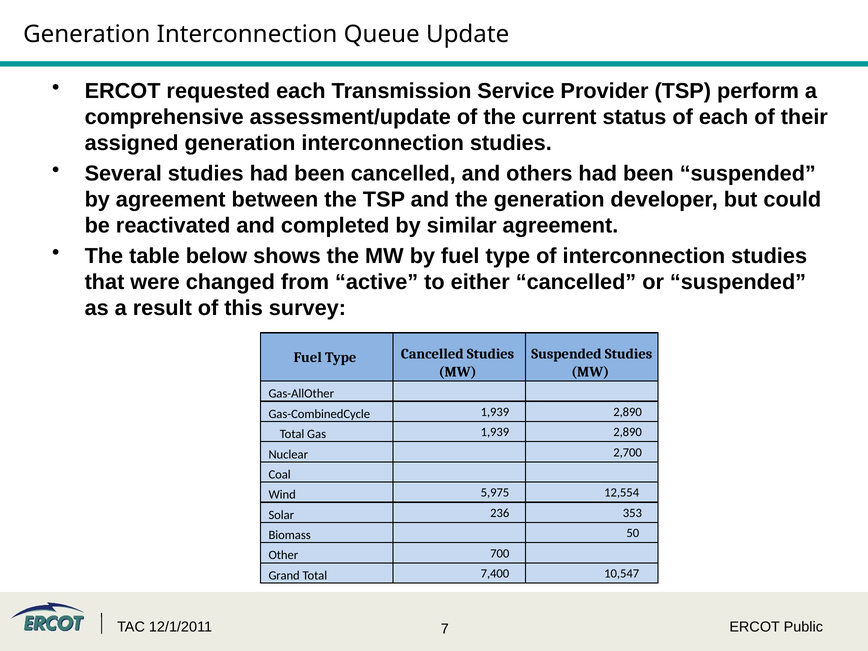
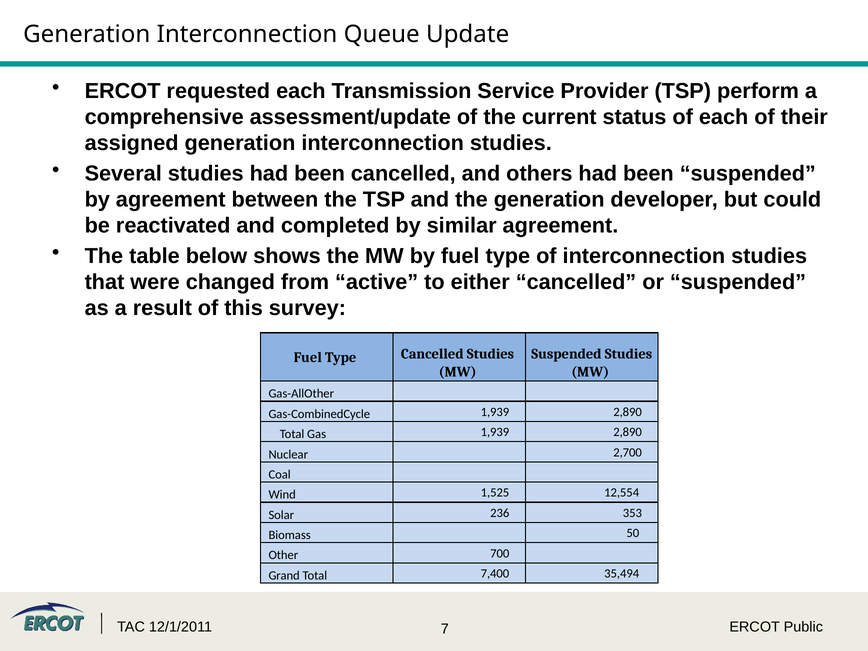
5,975: 5,975 -> 1,525 (495, 493)
10,547: 10,547 -> 35,494 (622, 574)
